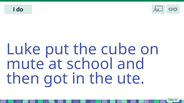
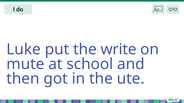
cube: cube -> write (119, 50)
